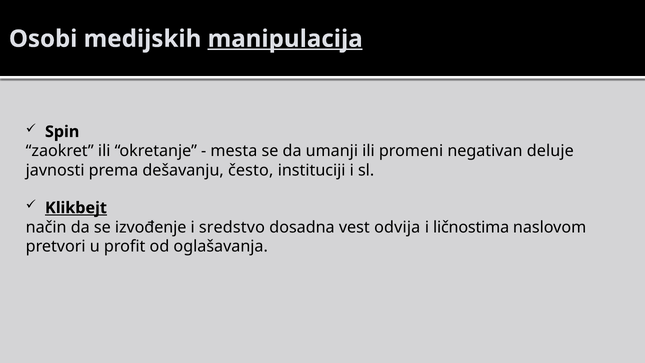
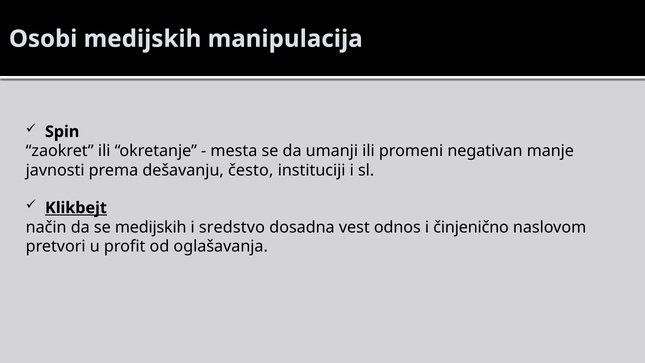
manipulacija underline: present -> none (285, 39)
deluje: deluje -> manje (550, 151)
se izvođenje: izvođenje -> medijskih (151, 227)
odvija: odvija -> odnos (397, 227)
ličnostima: ličnostima -> činjenično (471, 227)
